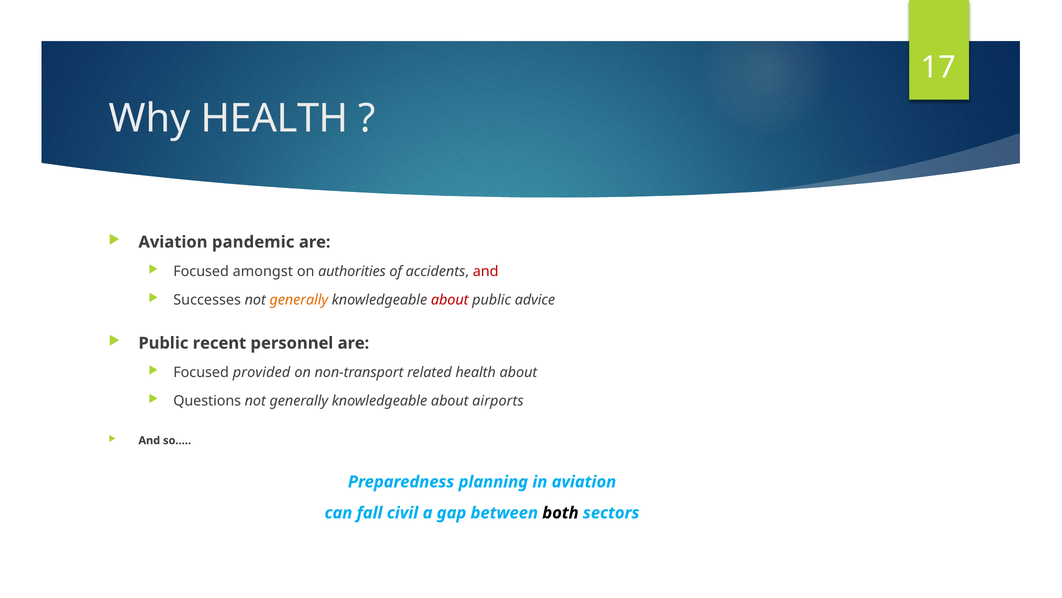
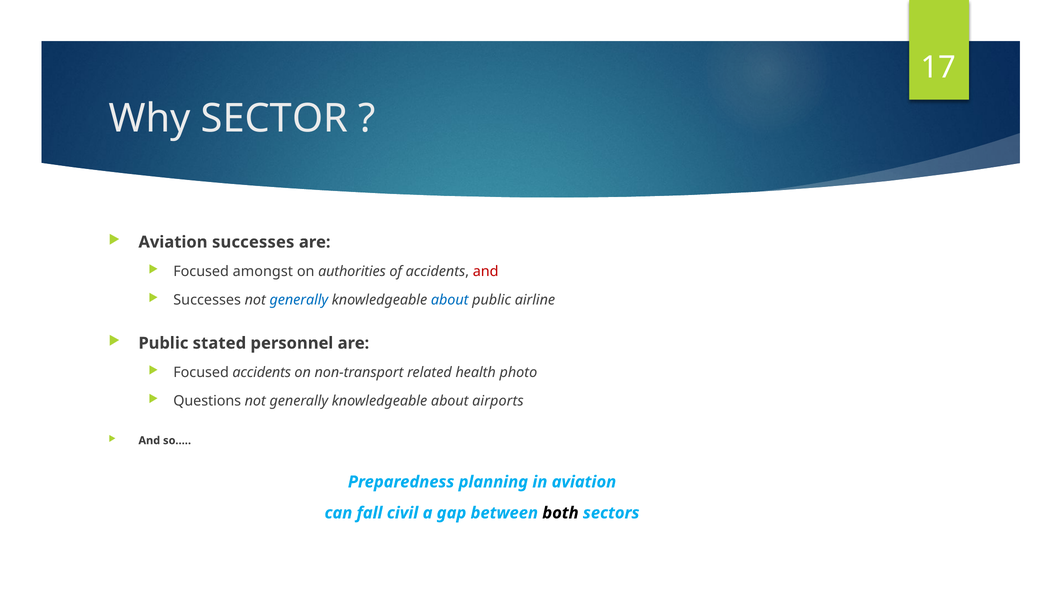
Why HEALTH: HEALTH -> SECTOR (274, 118)
Aviation pandemic: pandemic -> successes (253, 242)
generally colour: orange -> blue (299, 300)
about colour: red -> blue (450, 300)
advice: advice -> airline (535, 300)
recent: recent -> stated (219, 343)
Focused provided: provided -> accidents (262, 372)
health about: about -> photo (518, 372)
